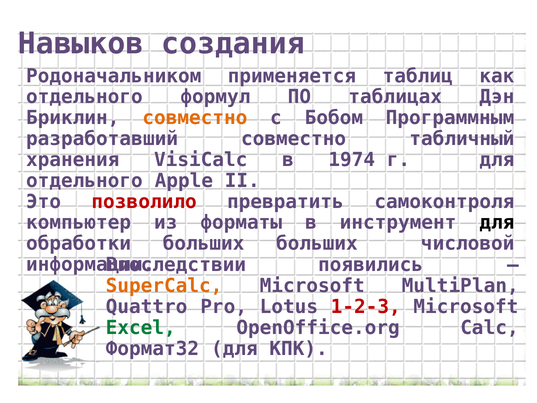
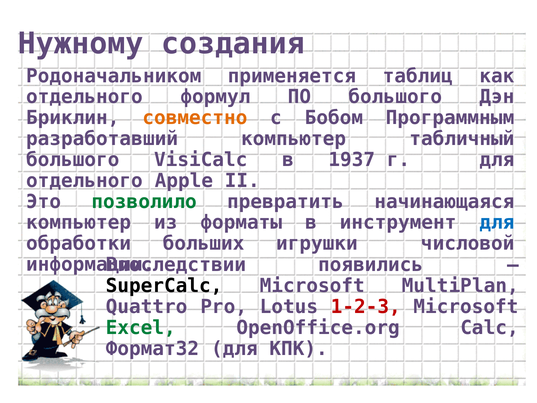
Навыков: Навыков -> Нужному (81, 44)
ПО таблицах: таблицах -> большого (395, 97)
разработавший совместно: совместно -> компьютер (294, 139)
хранения: хранения -> большого (73, 160)
1974: 1974 -> 1937 (352, 160)
позволило colour: red -> green (144, 201)
самоконтроля: самоконтроля -> начинающаяся (444, 201)
для colour: black -> blue (497, 222)
больших больших: больших -> игрушки (317, 243)
SuperCalc colour: orange -> black (164, 286)
